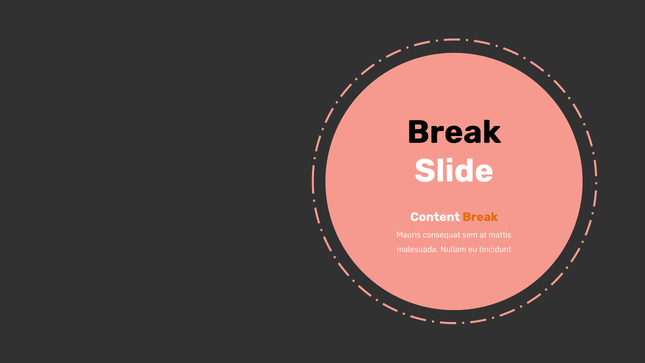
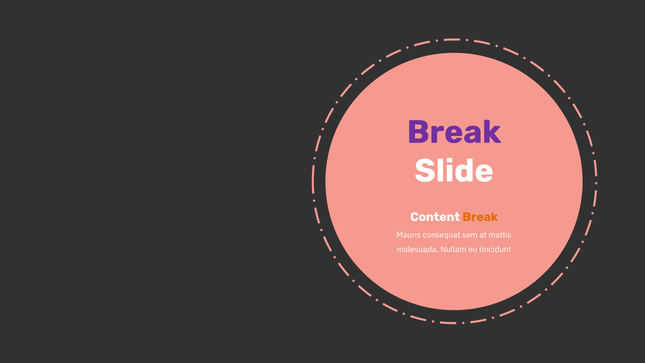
Break colour: black -> purple (454, 132)
